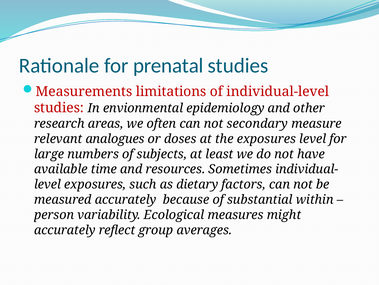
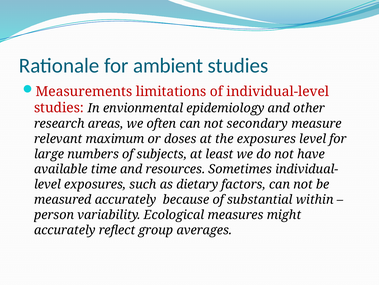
prenatal: prenatal -> ambient (168, 65)
analogues: analogues -> maximum (115, 139)
